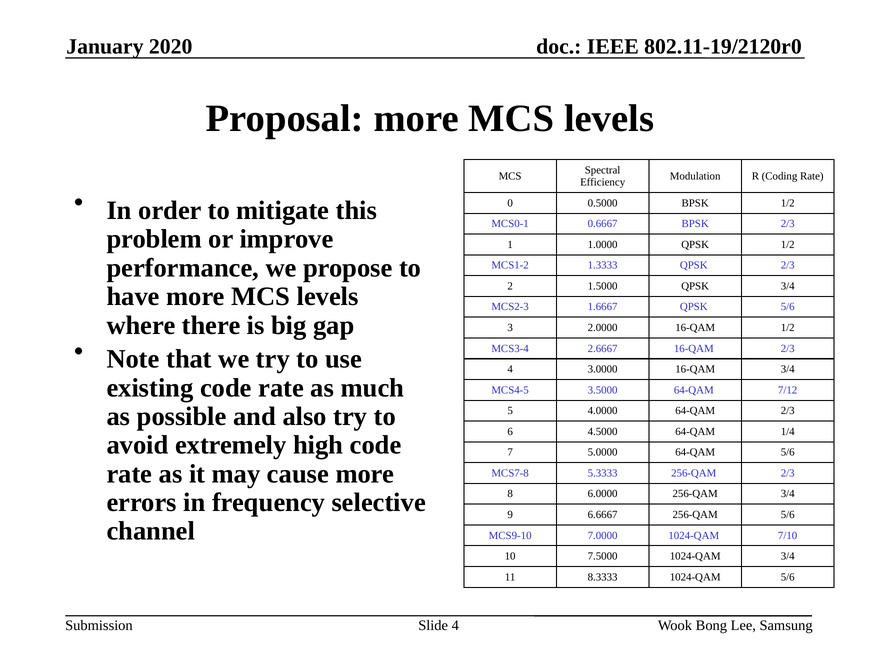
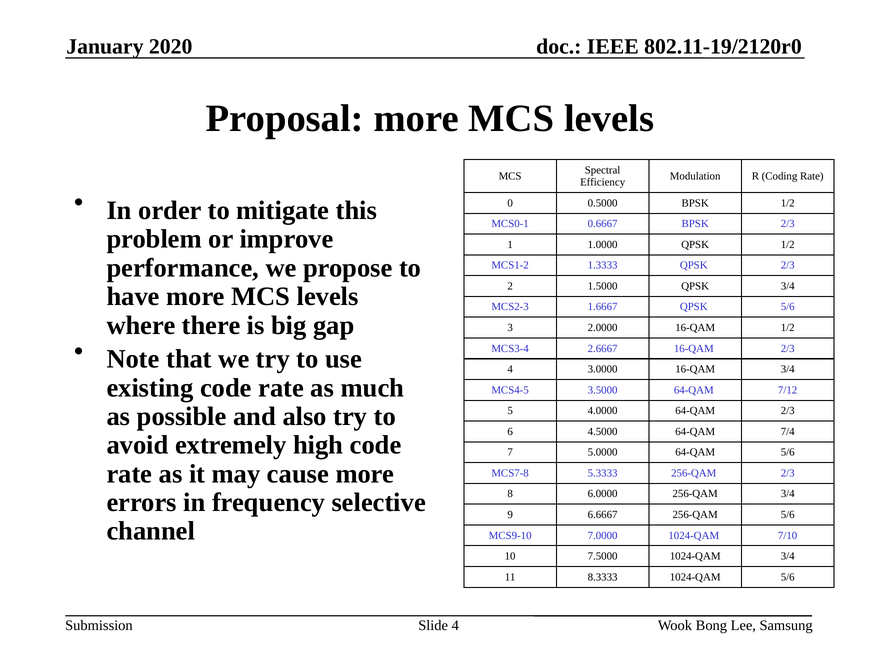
1/4: 1/4 -> 7/4 (788, 432)
